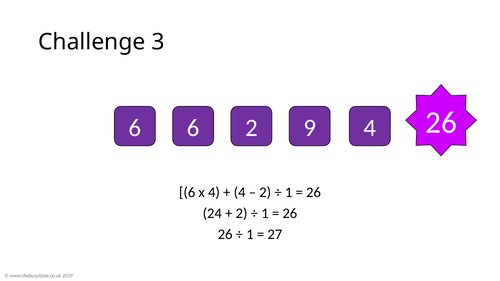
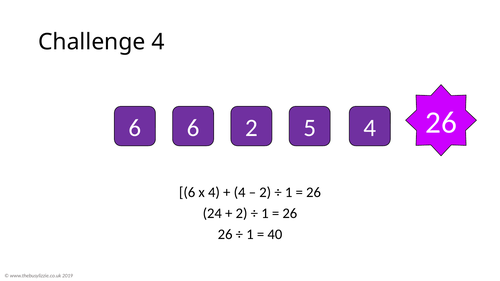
Challenge 3: 3 -> 4 (158, 42)
9: 9 -> 5 (310, 128)
27: 27 -> 40 (275, 235)
